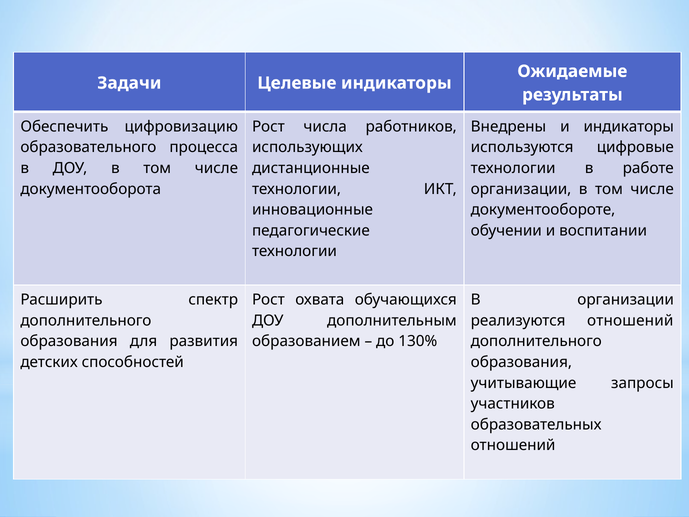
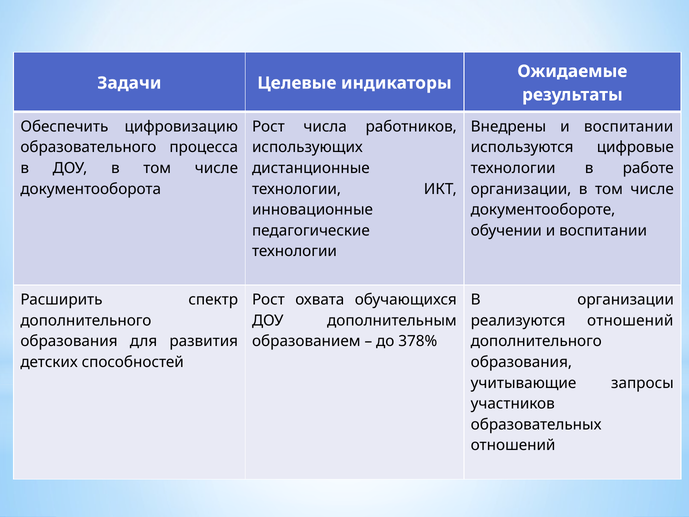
Внедрены и индикаторы: индикаторы -> воспитании (629, 127)
130%: 130% -> 378% (418, 341)
